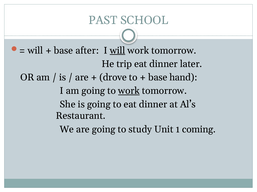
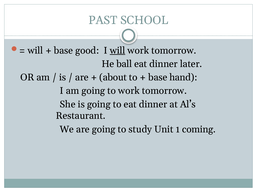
after: after -> good (87, 51)
trip: trip -> ball (124, 64)
drove: drove -> about (113, 78)
work underline: present -> none (129, 91)
